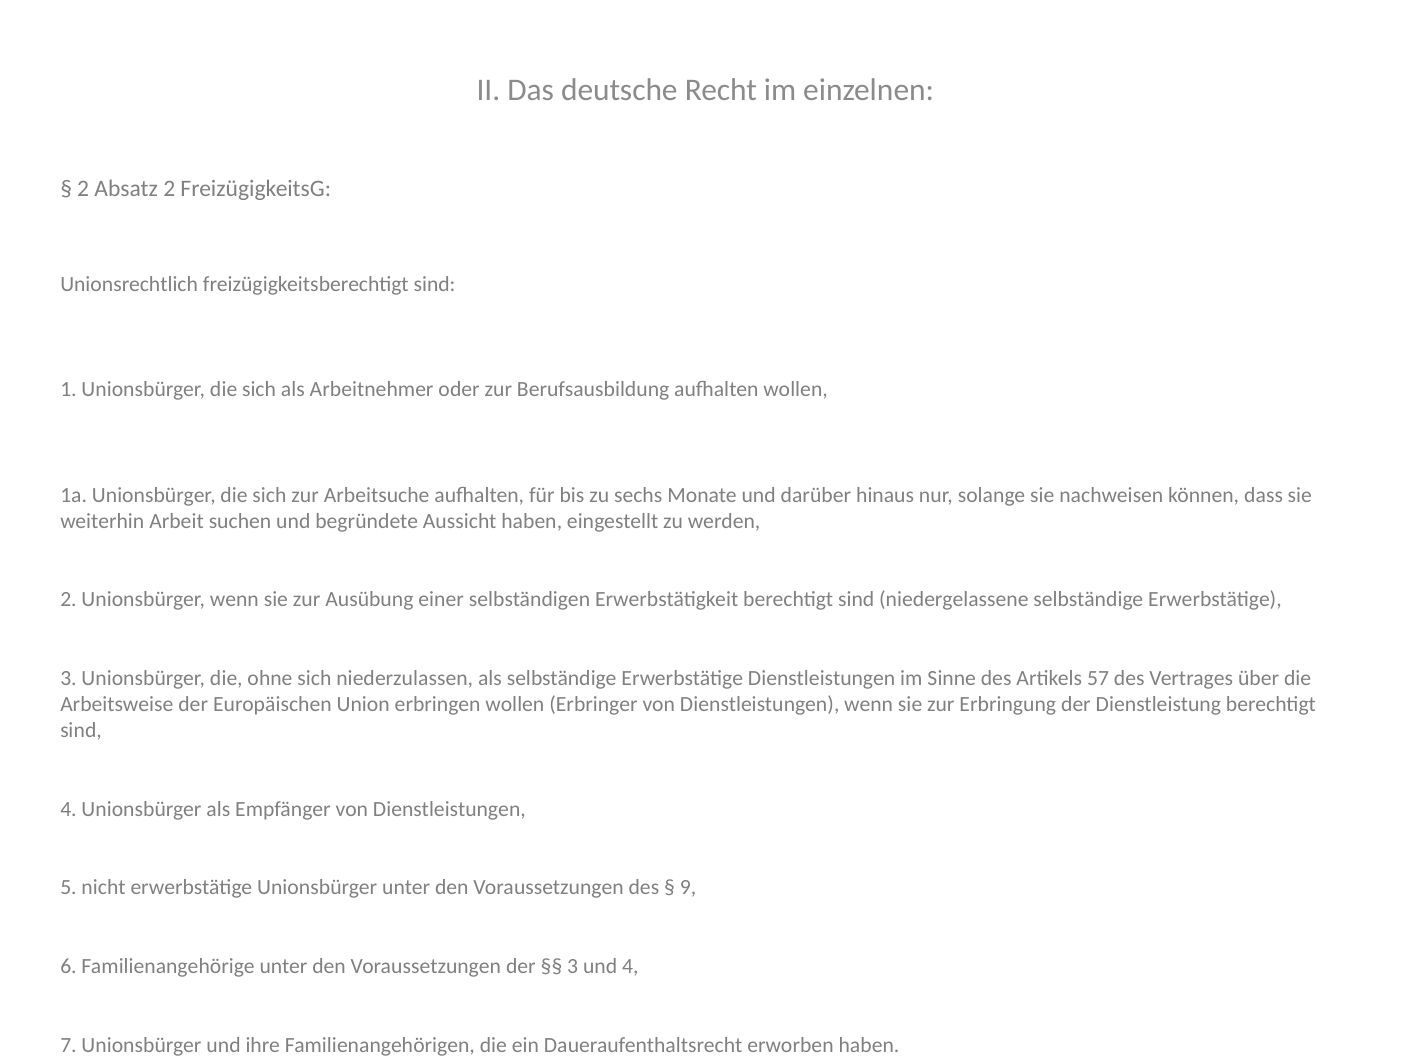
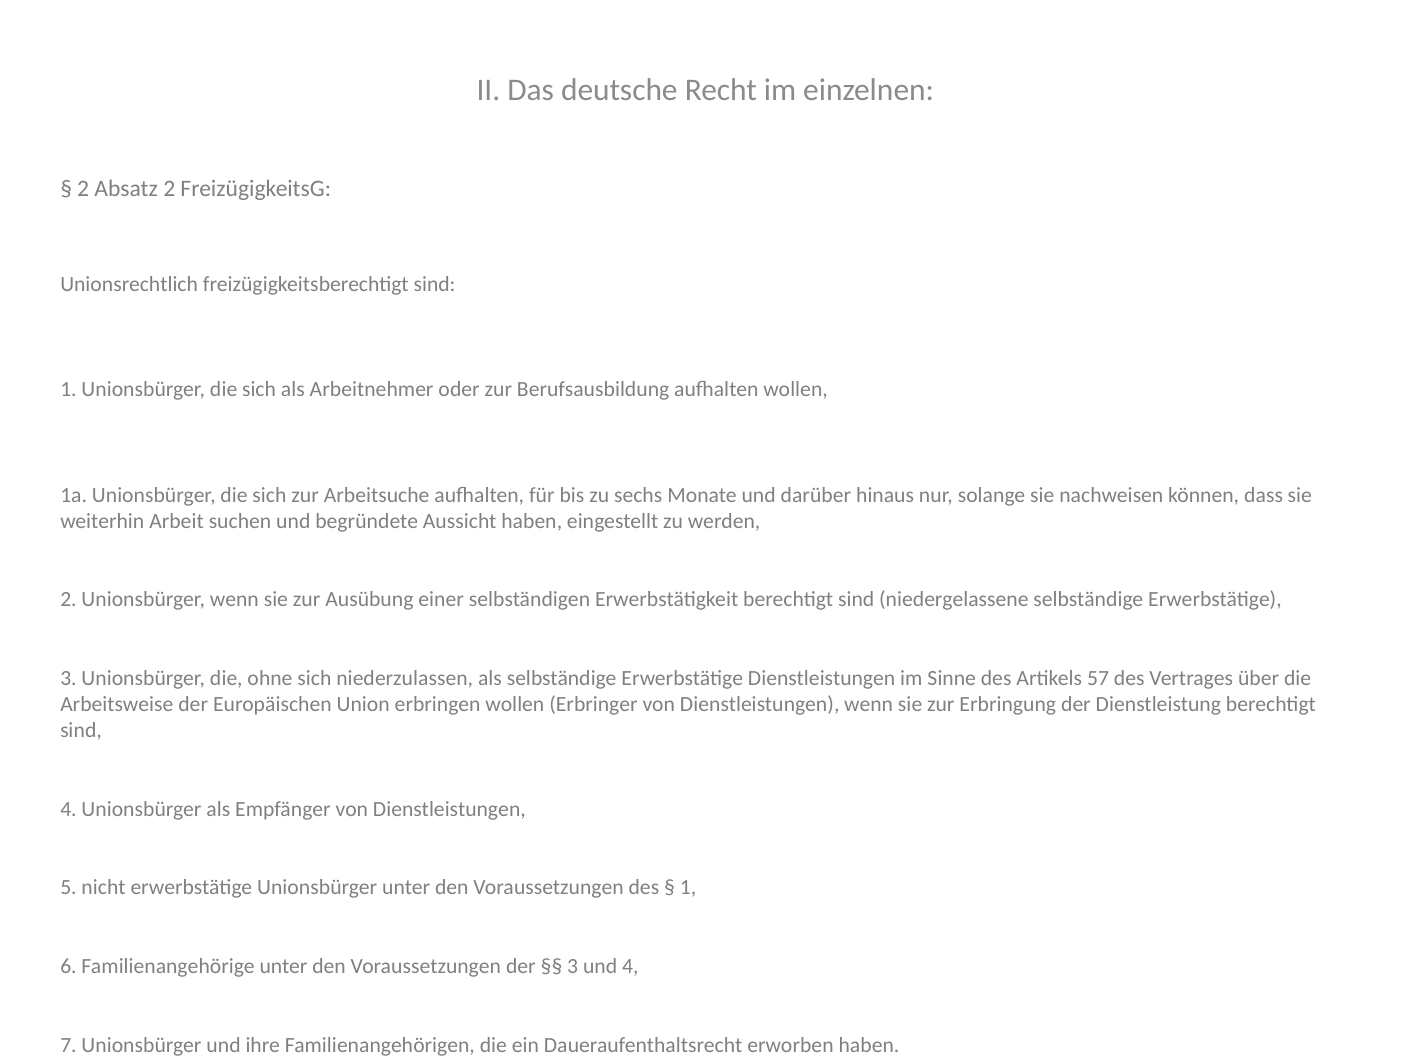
9: 9 -> 1 (688, 888)
